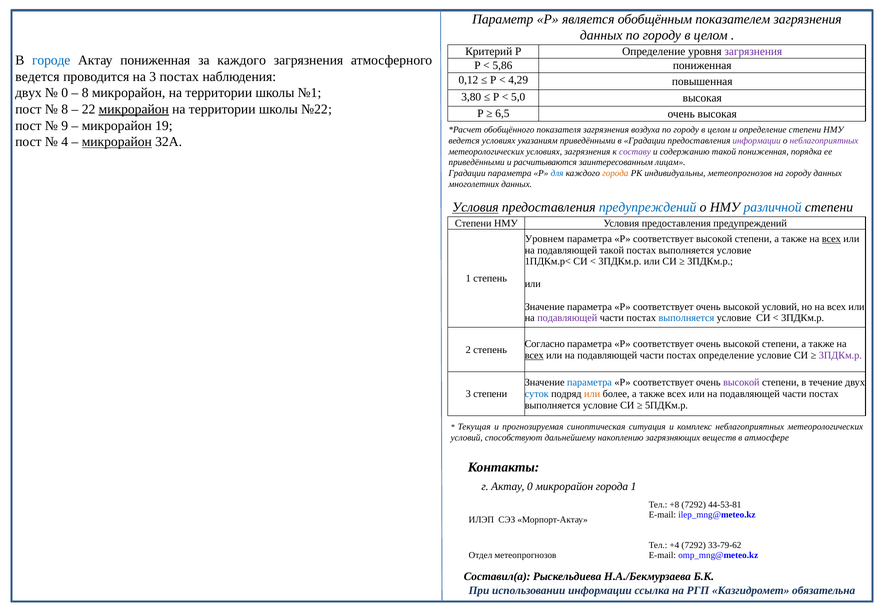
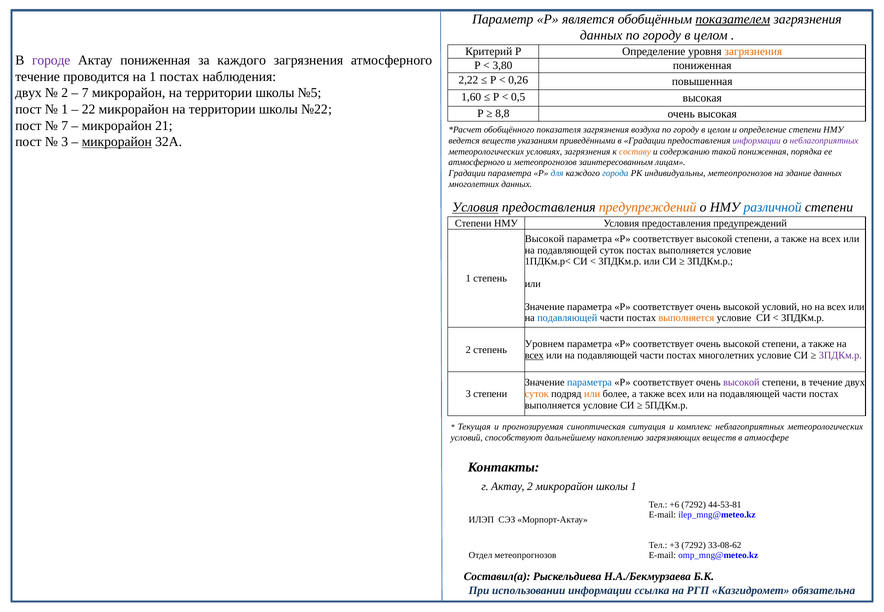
показателем underline: none -> present (733, 19)
загрязнения colour: purple -> orange (753, 52)
городе colour: blue -> purple (51, 60)
5,86: 5,86 -> 3,80 (502, 66)
ведется: ведется -> течение (38, 77)
на 3: 3 -> 1 (153, 77)
0,12: 0,12 -> 2,22 (468, 80)
4,29: 4,29 -> 0,26 (518, 80)
0: 0 -> 2 (65, 93)
8: 8 -> 7 (85, 93)
№1: №1 -> №5 (310, 93)
3,80: 3,80 -> 1,60 (471, 97)
5,0: 5,0 -> 0,5 (518, 97)
8: 8 -> 1 (65, 109)
микрорайон underline: present -> none (134, 109)
6,5: 6,5 -> 8,8 (502, 114)
9: 9 -> 7 (65, 126)
19: 19 -> 21 (164, 126)
4: 4 -> 3 (65, 142)
ведется условиях: условиях -> веществ (499, 141)
составу colour: purple -> orange (635, 152)
приведёнными: приведёнными -> атмосферного (477, 162)
и расчитываются: расчитываются -> метеопрогнозов (545, 162)
города colour: orange -> blue (615, 173)
на городу: городу -> здание (798, 173)
предупреждений colour: blue -> orange (648, 207)
Уровнем: Уровнем -> Высокой (545, 239)
всех underline: present -> none (831, 239)
подавляющей такой: такой -> суток (612, 250)
подавляющей colour: purple -> blue (567, 318)
выполняется colour: blue -> orange (686, 318)
Согласно: Согласно -> Уровнем (545, 344)
постах определение: определение -> многолетних (726, 355)
суток colour: blue -> orange (537, 394)
Актау 0: 0 -> 2 (530, 486)
микрорайон города: города -> школы (612, 486)
+8: +8 -> +6 (674, 505)
+4: +4 -> +3 (674, 545)
33-79-62: 33-79-62 -> 33-08-62 (725, 545)
